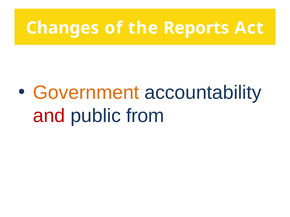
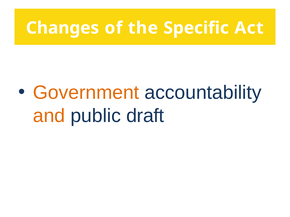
Reports: Reports -> Specific (196, 28)
and colour: red -> orange (49, 116)
from: from -> draft (145, 116)
